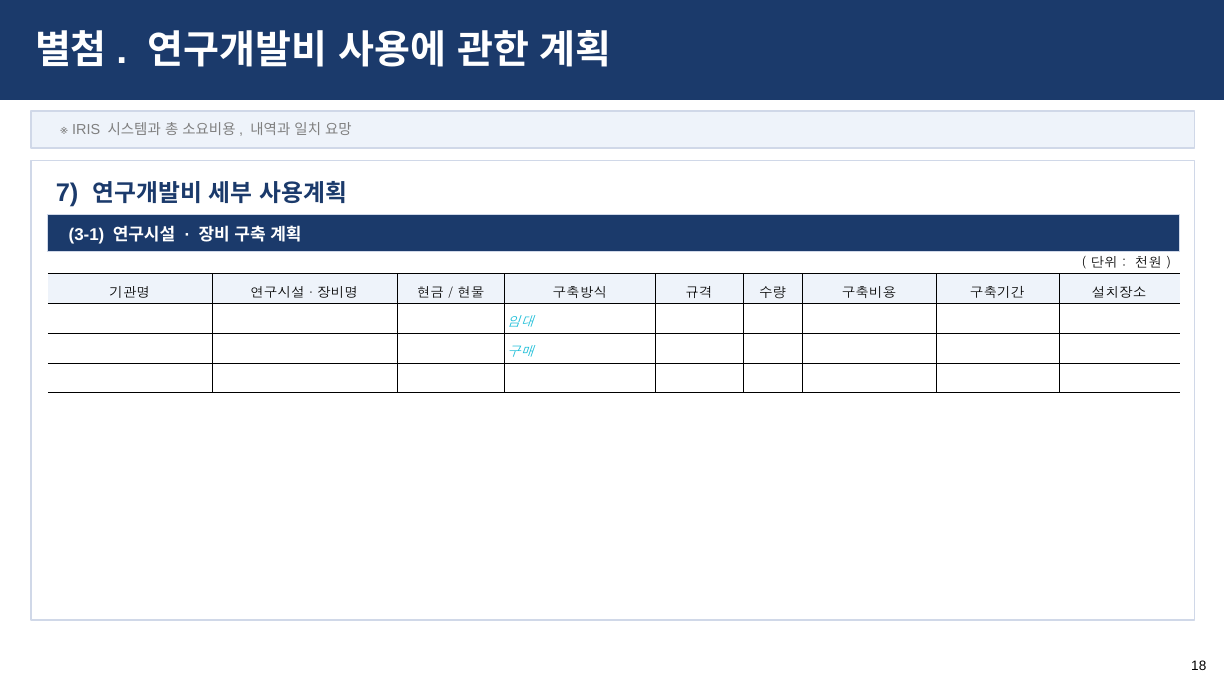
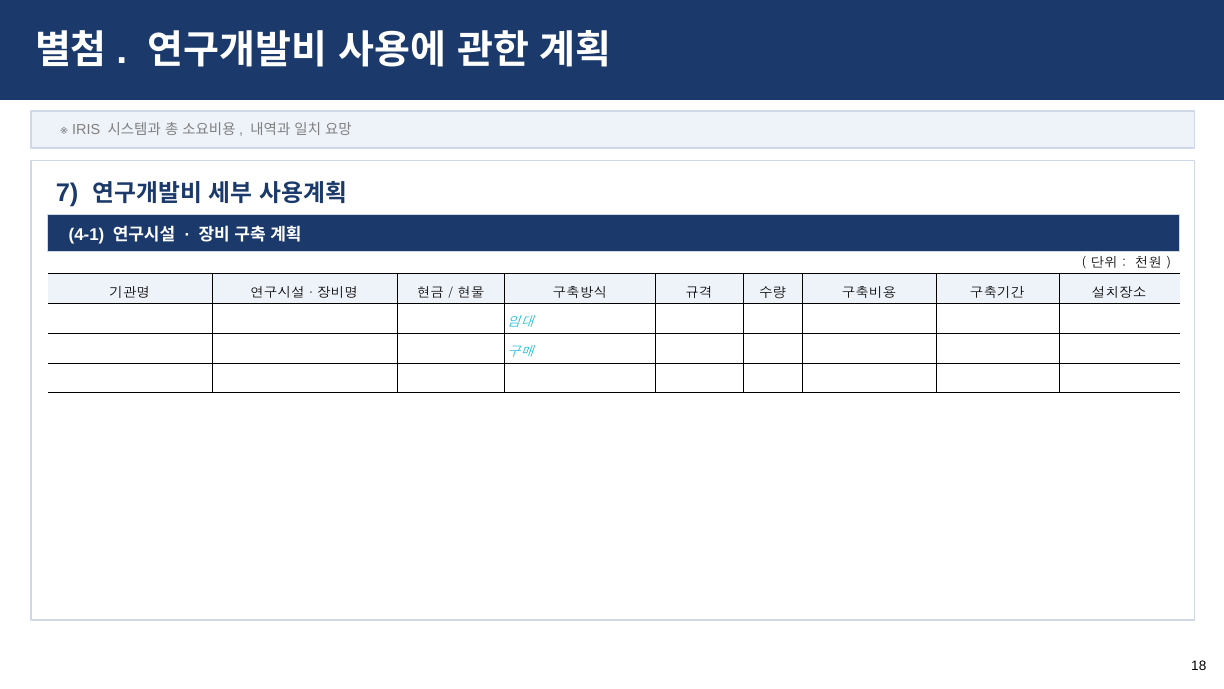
3-1: 3-1 -> 4-1 (87, 234)
